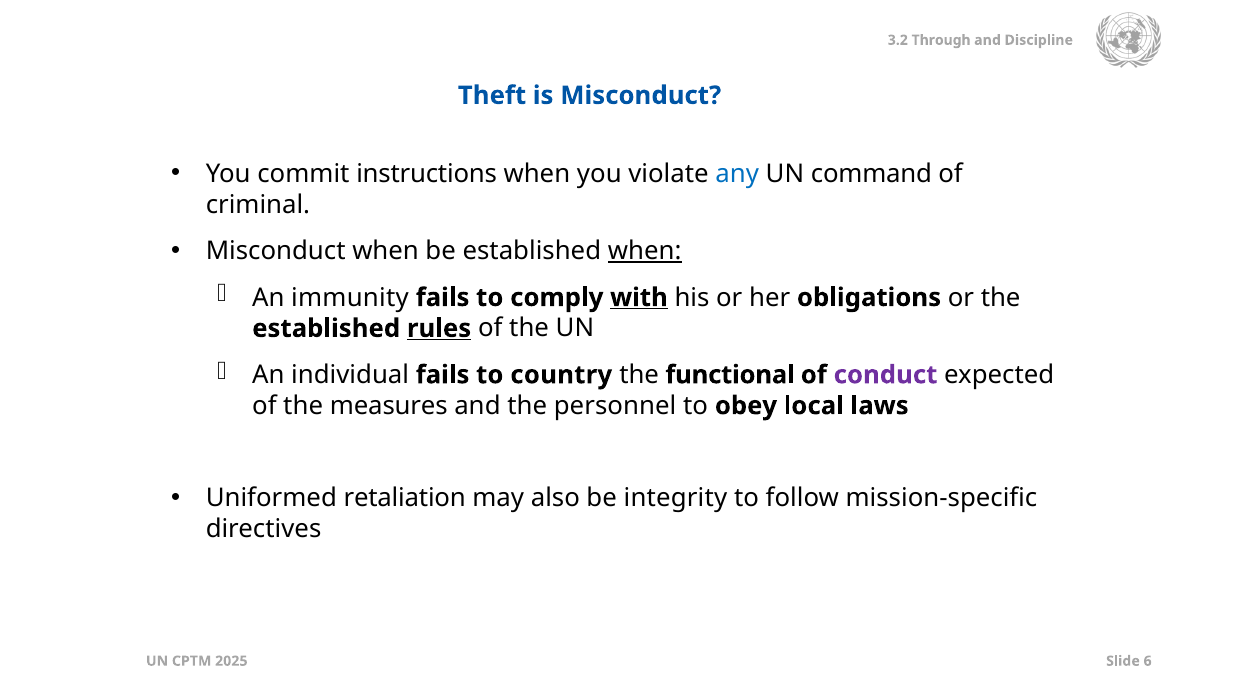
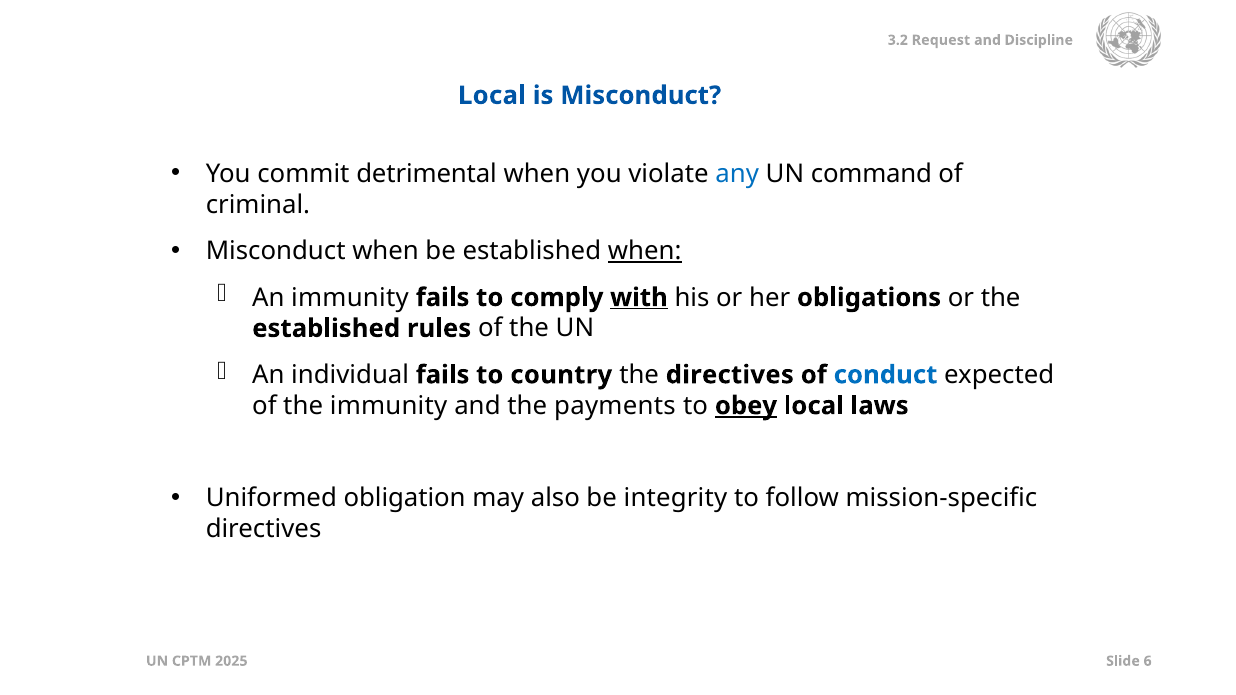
Through: Through -> Request (941, 40)
Theft: Theft -> Local (492, 95)
instructions: instructions -> detrimental (427, 174)
rules underline: present -> none (439, 329)
the functional: functional -> directives (730, 375)
conduct colour: purple -> blue (886, 375)
the measures: measures -> immunity (389, 406)
personnel: personnel -> payments (615, 406)
obey underline: none -> present (746, 406)
retaliation: retaliation -> obligation (405, 499)
